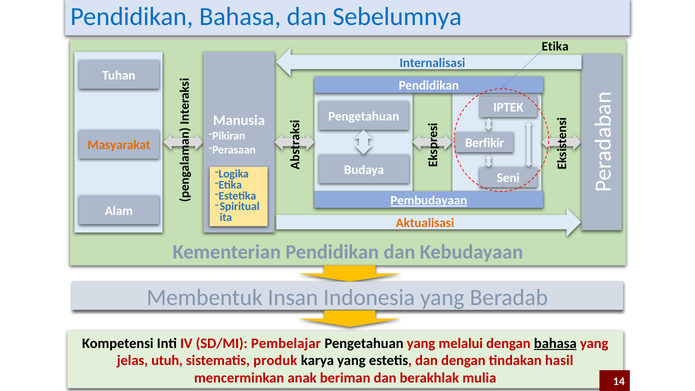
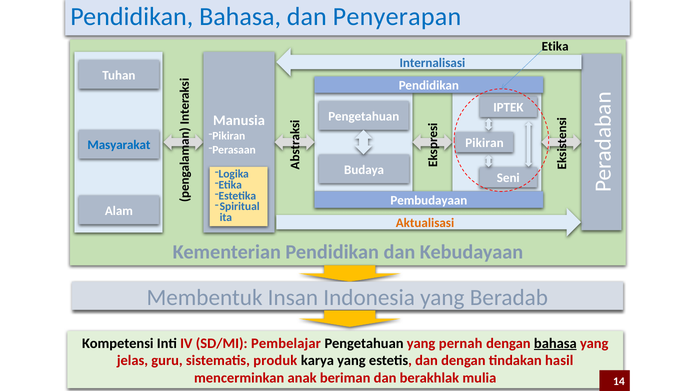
Sebelumnya: Sebelumnya -> Penyerapan (397, 17)
Berfikir: Berfikir -> Pikiran (485, 143)
Masyarakat colour: orange -> blue (119, 145)
Pembudayaan underline: present -> none (429, 200)
melalui: melalui -> pernah (461, 343)
utuh: utuh -> guru (167, 361)
